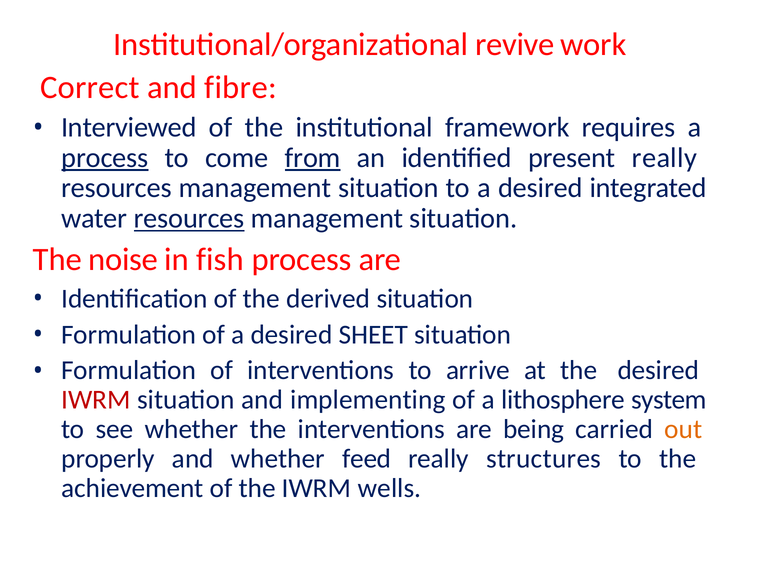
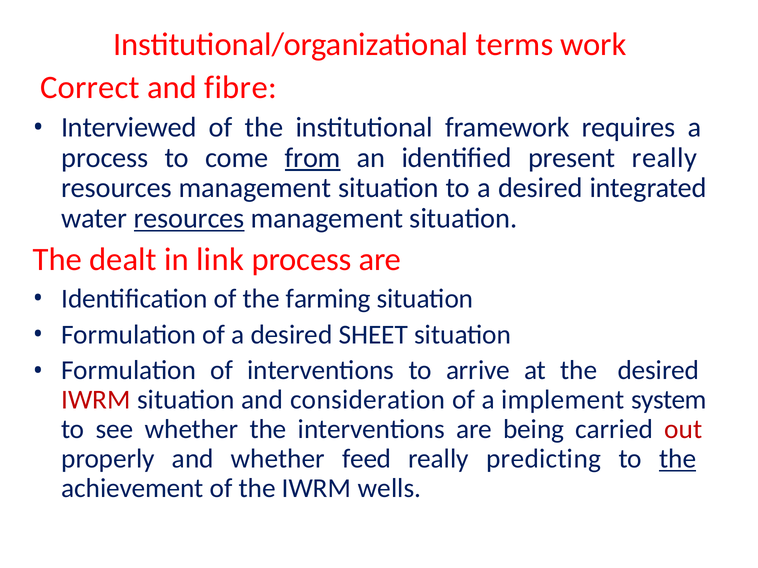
revive: revive -> terms (515, 45)
process underline: present -> none (105, 158)
noise: noise -> dealt (123, 260)
fish: fish -> link (220, 260)
derived: derived -> farming (328, 299)
implementing: implementing -> consideration (368, 400)
lithosphere: lithosphere -> implement (563, 400)
out colour: orange -> red (683, 430)
structures: structures -> predicting (544, 459)
the underline: none -> present (678, 459)
